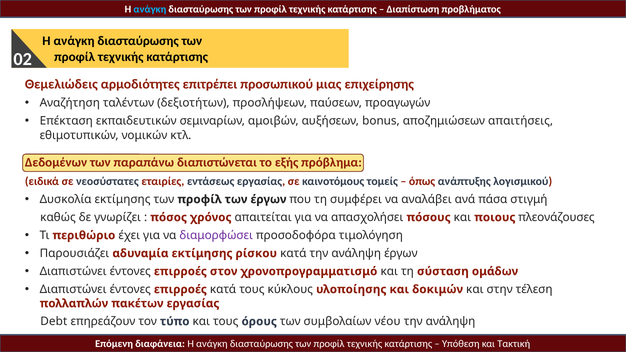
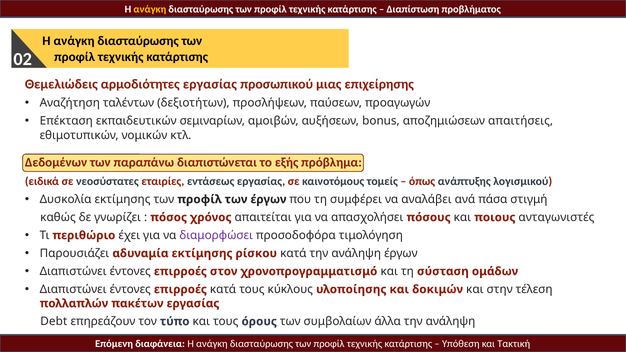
ανάγκη colour: light blue -> yellow (150, 9)
αρμοδιότητες επιτρέπει: επιτρέπει -> εργασίας (210, 84)
πλεονάζουσες: πλεονάζουσες -> ανταγωνιστές (556, 217)
νέου: νέου -> άλλα (388, 322)
